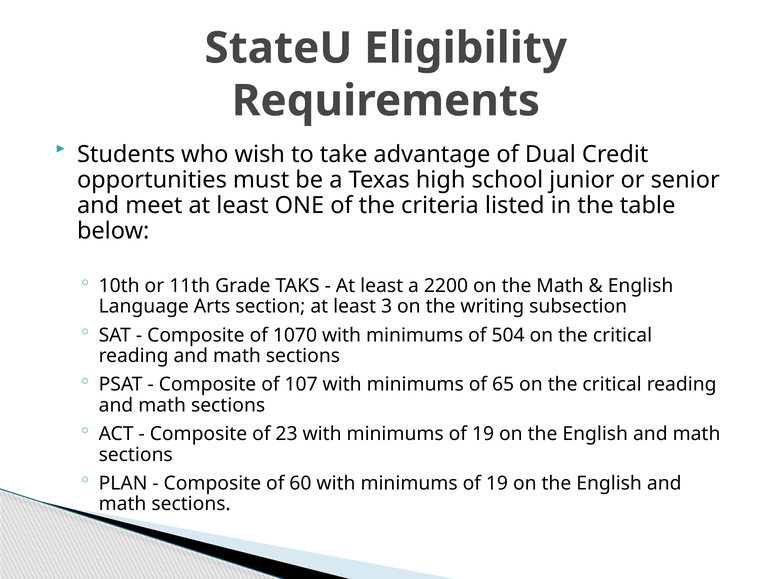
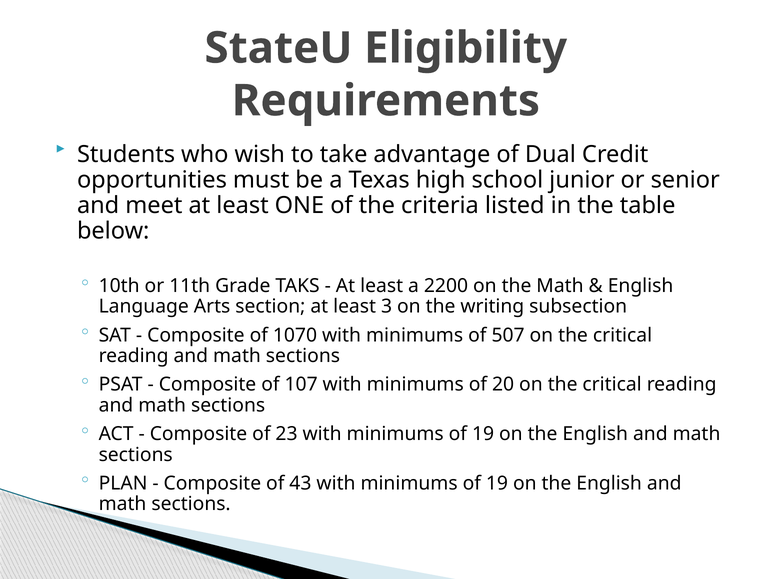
504: 504 -> 507 (508, 335)
65: 65 -> 20 (503, 384)
60: 60 -> 43 (300, 483)
